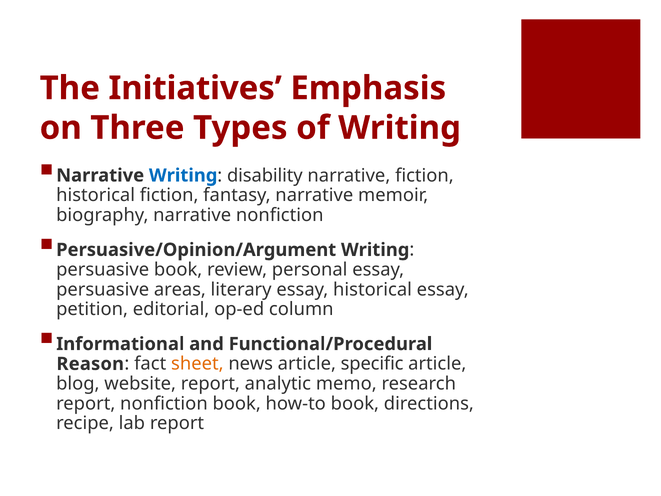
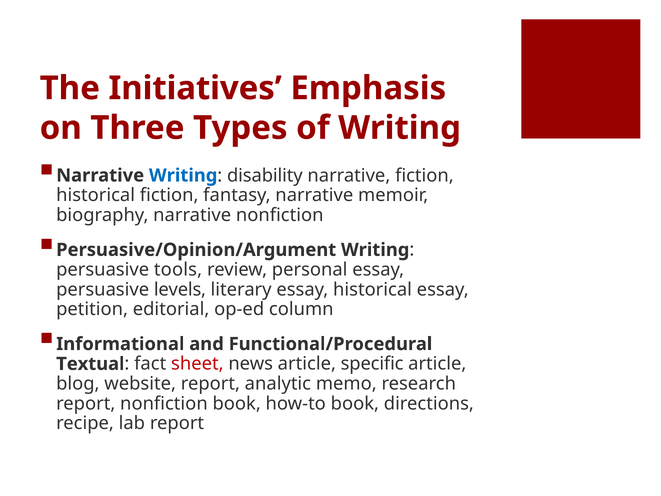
persuasive book: book -> tools (178, 270)
areas: areas -> levels (180, 289)
Reason: Reason -> Textual (90, 364)
sheet colour: orange -> red (197, 364)
